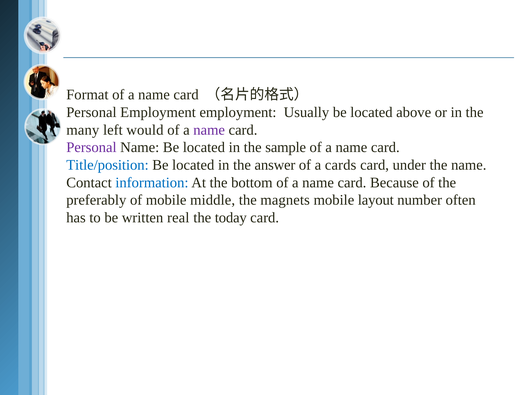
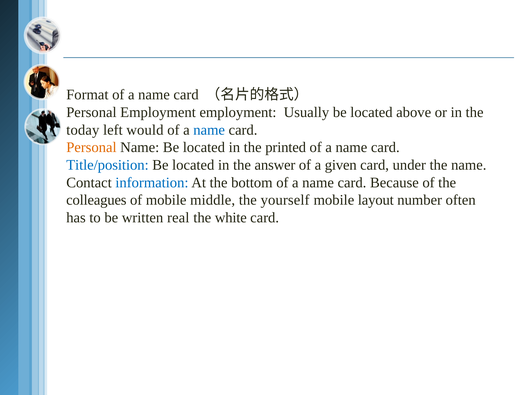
many: many -> today (83, 130)
name colour: purple -> blue (209, 130)
Personal colour: purple -> orange (91, 147)
sample: sample -> printed (286, 147)
cards: cards -> given (341, 165)
preferably: preferably -> colleagues (96, 200)
magnets: magnets -> yourself (285, 200)
today: today -> white (231, 217)
